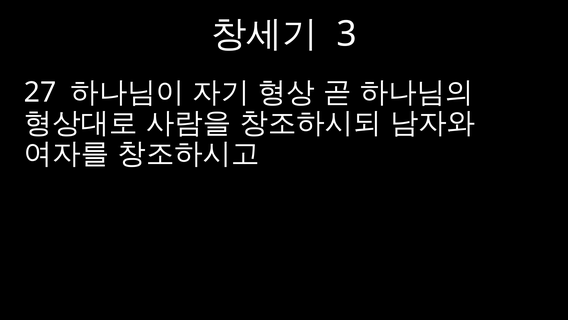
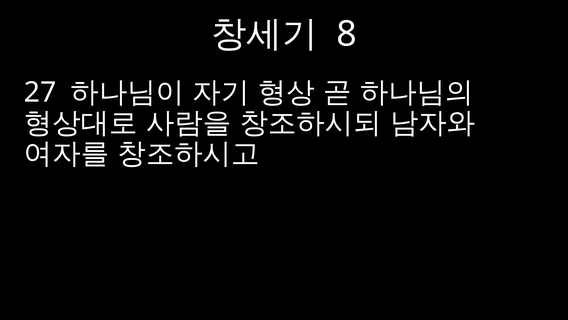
3: 3 -> 8 (347, 34)
